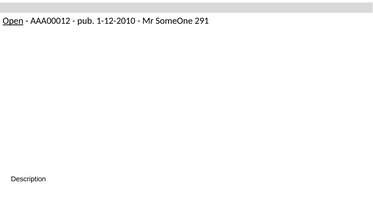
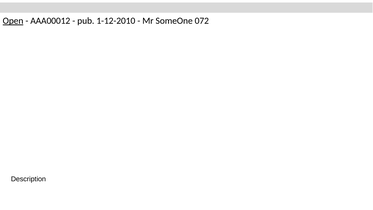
291: 291 -> 072 (202, 21)
